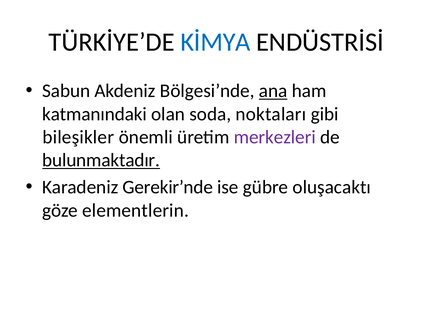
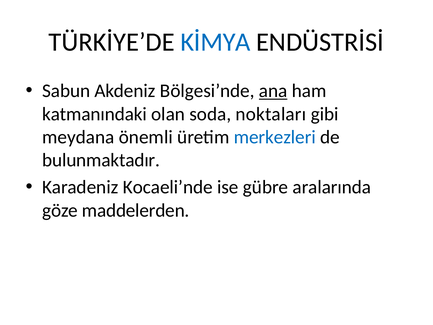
bileşikler: bileşikler -> meydana (78, 137)
merkezleri colour: purple -> blue (275, 137)
bulunmaktadır underline: present -> none (101, 160)
Gerekir’nde: Gerekir’nde -> Kocaeli’nde (168, 187)
oluşacaktı: oluşacaktı -> aralarında (332, 187)
elementlerin: elementlerin -> maddelerden (136, 210)
